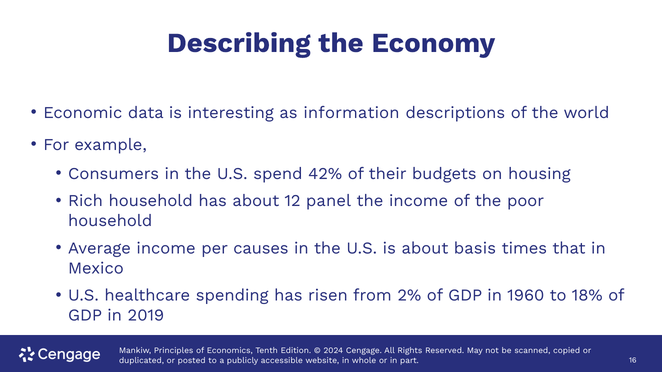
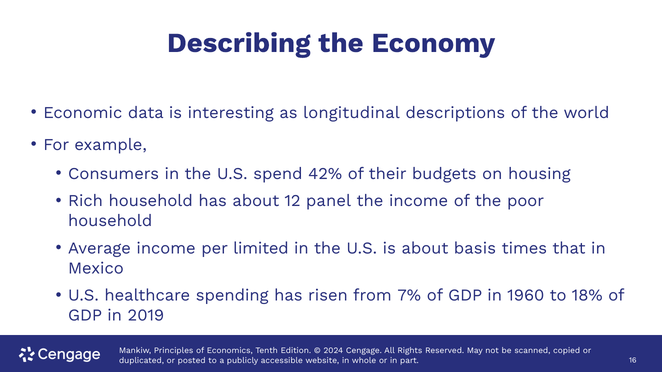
information: information -> longitudinal (351, 113)
causes: causes -> limited (261, 249)
2%: 2% -> 7% (409, 296)
